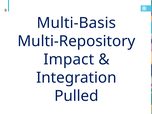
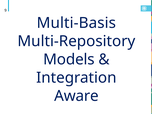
Impact: Impact -> Models (69, 59)
Pulled: Pulled -> Aware (76, 96)
